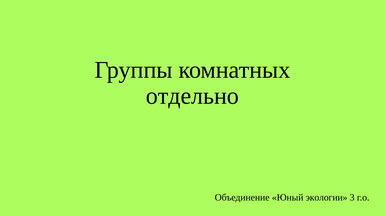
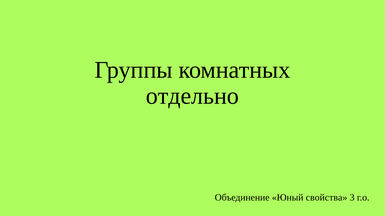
экологии: экологии -> свойства (327, 198)
